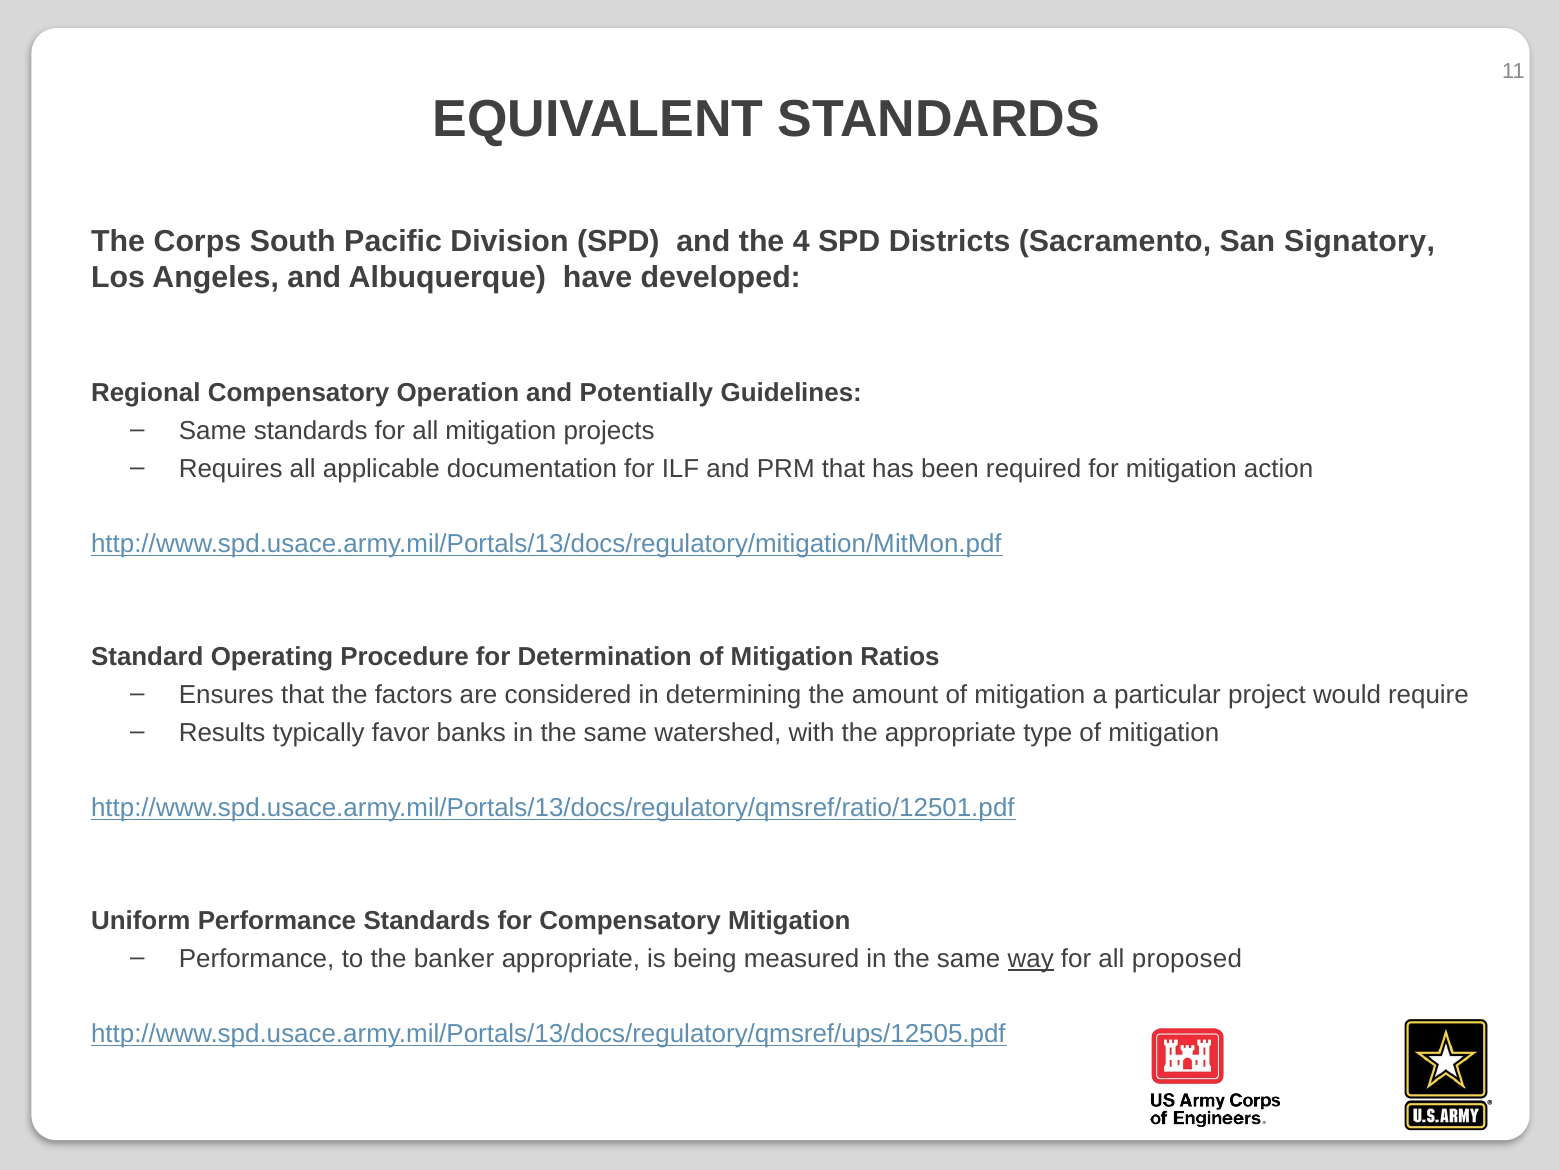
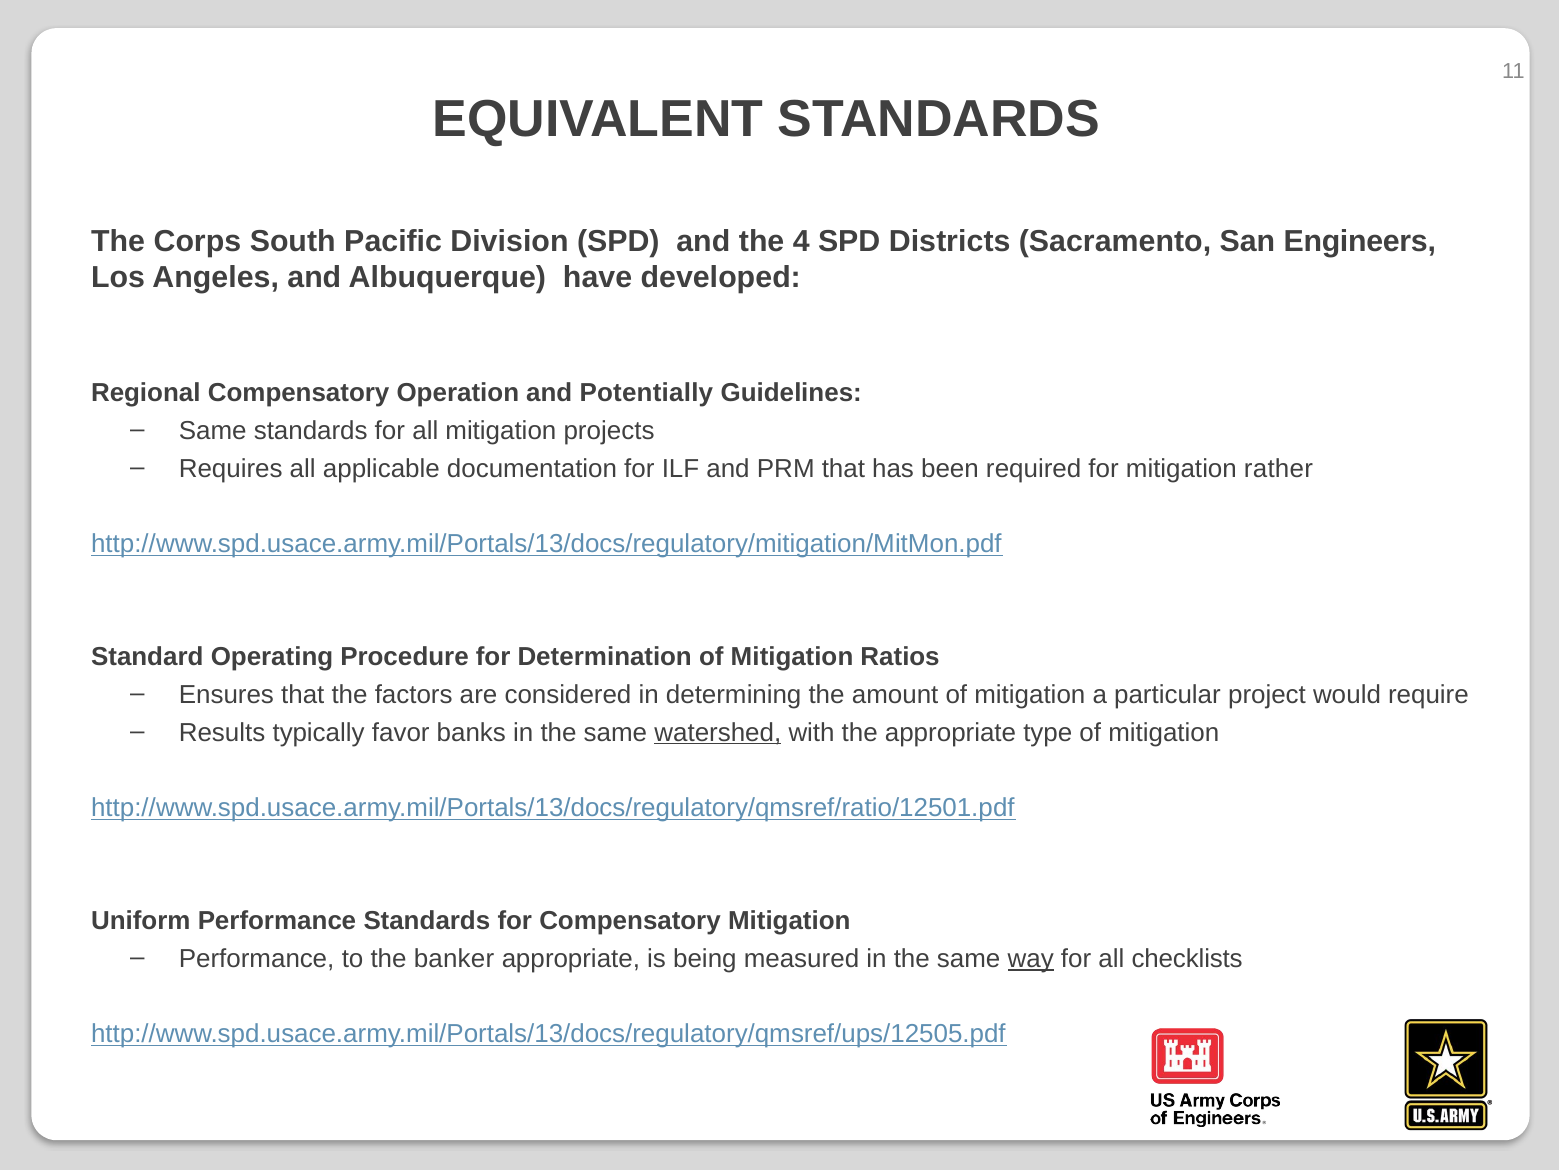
Signatory: Signatory -> Engineers (1360, 241)
action: action -> rather (1278, 468)
watershed underline: none -> present (718, 732)
proposed: proposed -> checklists (1187, 958)
